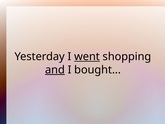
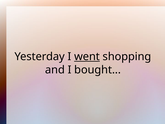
and underline: present -> none (55, 70)
